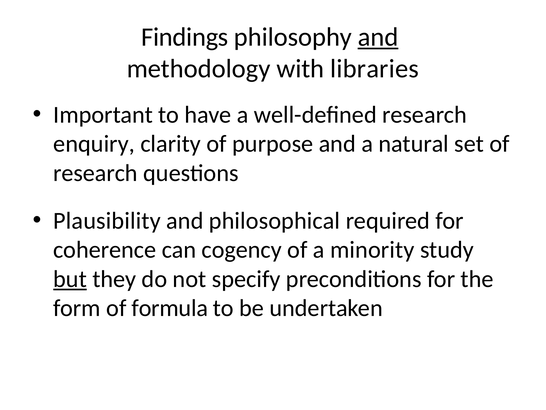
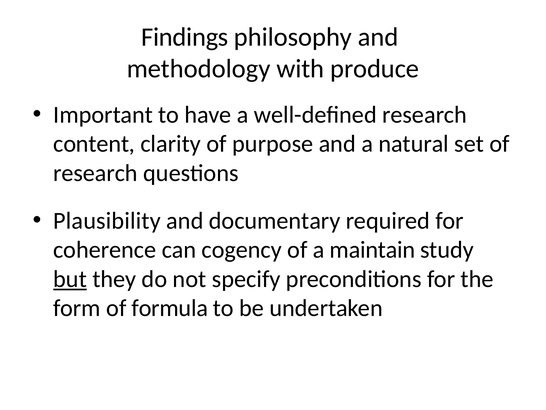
and underline: present -> none (378, 37)
libraries: libraries -> produce (375, 69)
enquiry: enquiry -> content (94, 144)
philosophical: philosophical -> documentary (275, 220)
minority: minority -> maintain (372, 250)
